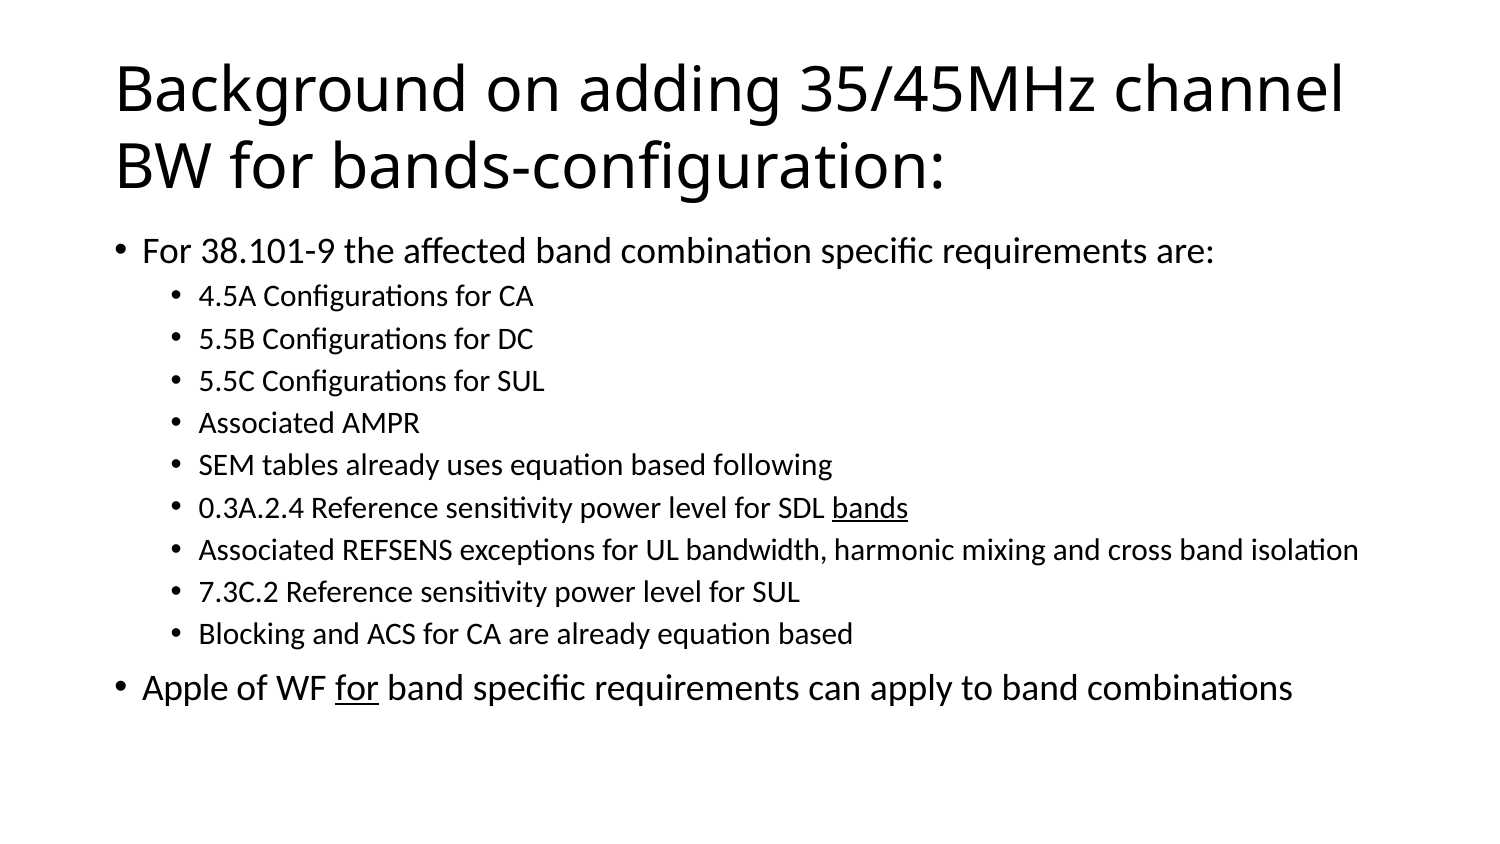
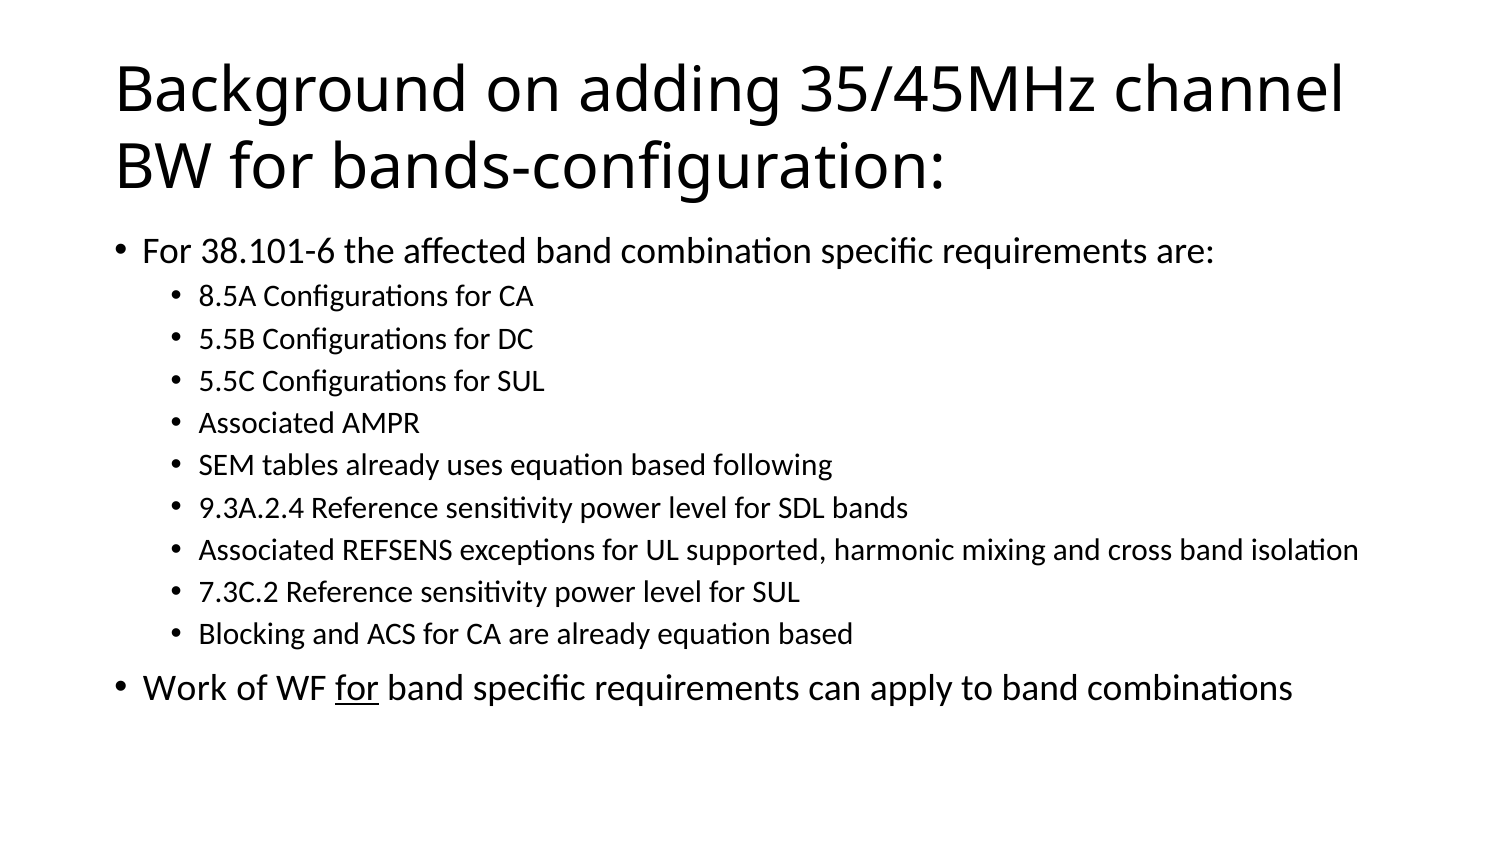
38.101-9: 38.101-9 -> 38.101-6 (268, 251)
4.5A: 4.5A -> 8.5A (228, 296)
0.3A.2.4: 0.3A.2.4 -> 9.3A.2.4 (251, 508)
bands underline: present -> none (870, 508)
bandwidth: bandwidth -> supported (756, 550)
Apple: Apple -> Work (185, 688)
